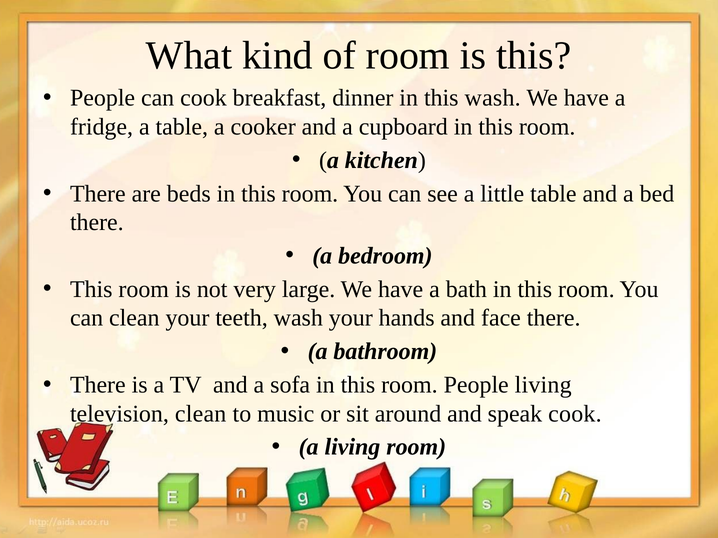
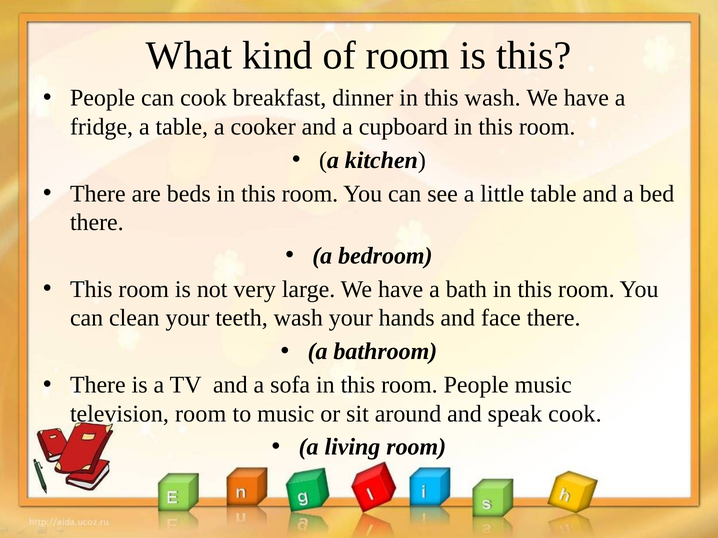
People living: living -> music (543, 385)
television clean: clean -> room (201, 414)
